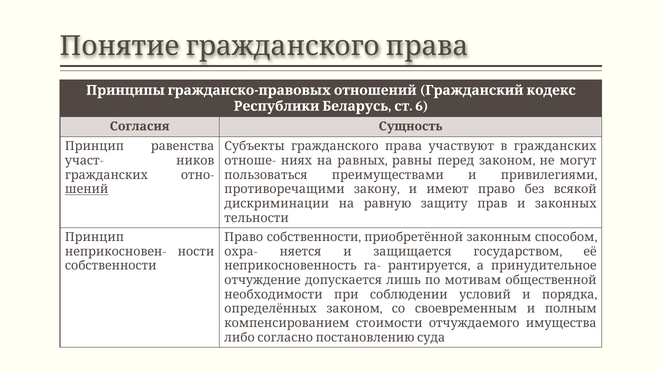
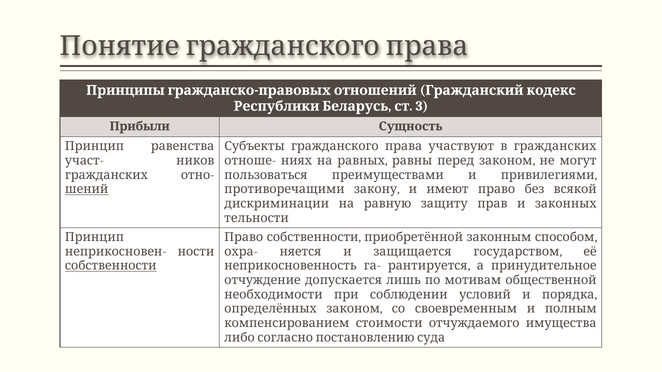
6: 6 -> 3 (422, 106)
Согласия: Согласия -> Прибыли (140, 126)
собственности underline: none -> present (111, 266)
